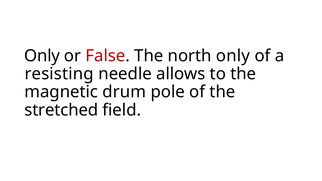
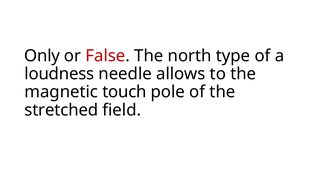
north only: only -> type (233, 56)
resisting: resisting -> loudness (59, 74)
drum: drum -> touch (124, 92)
